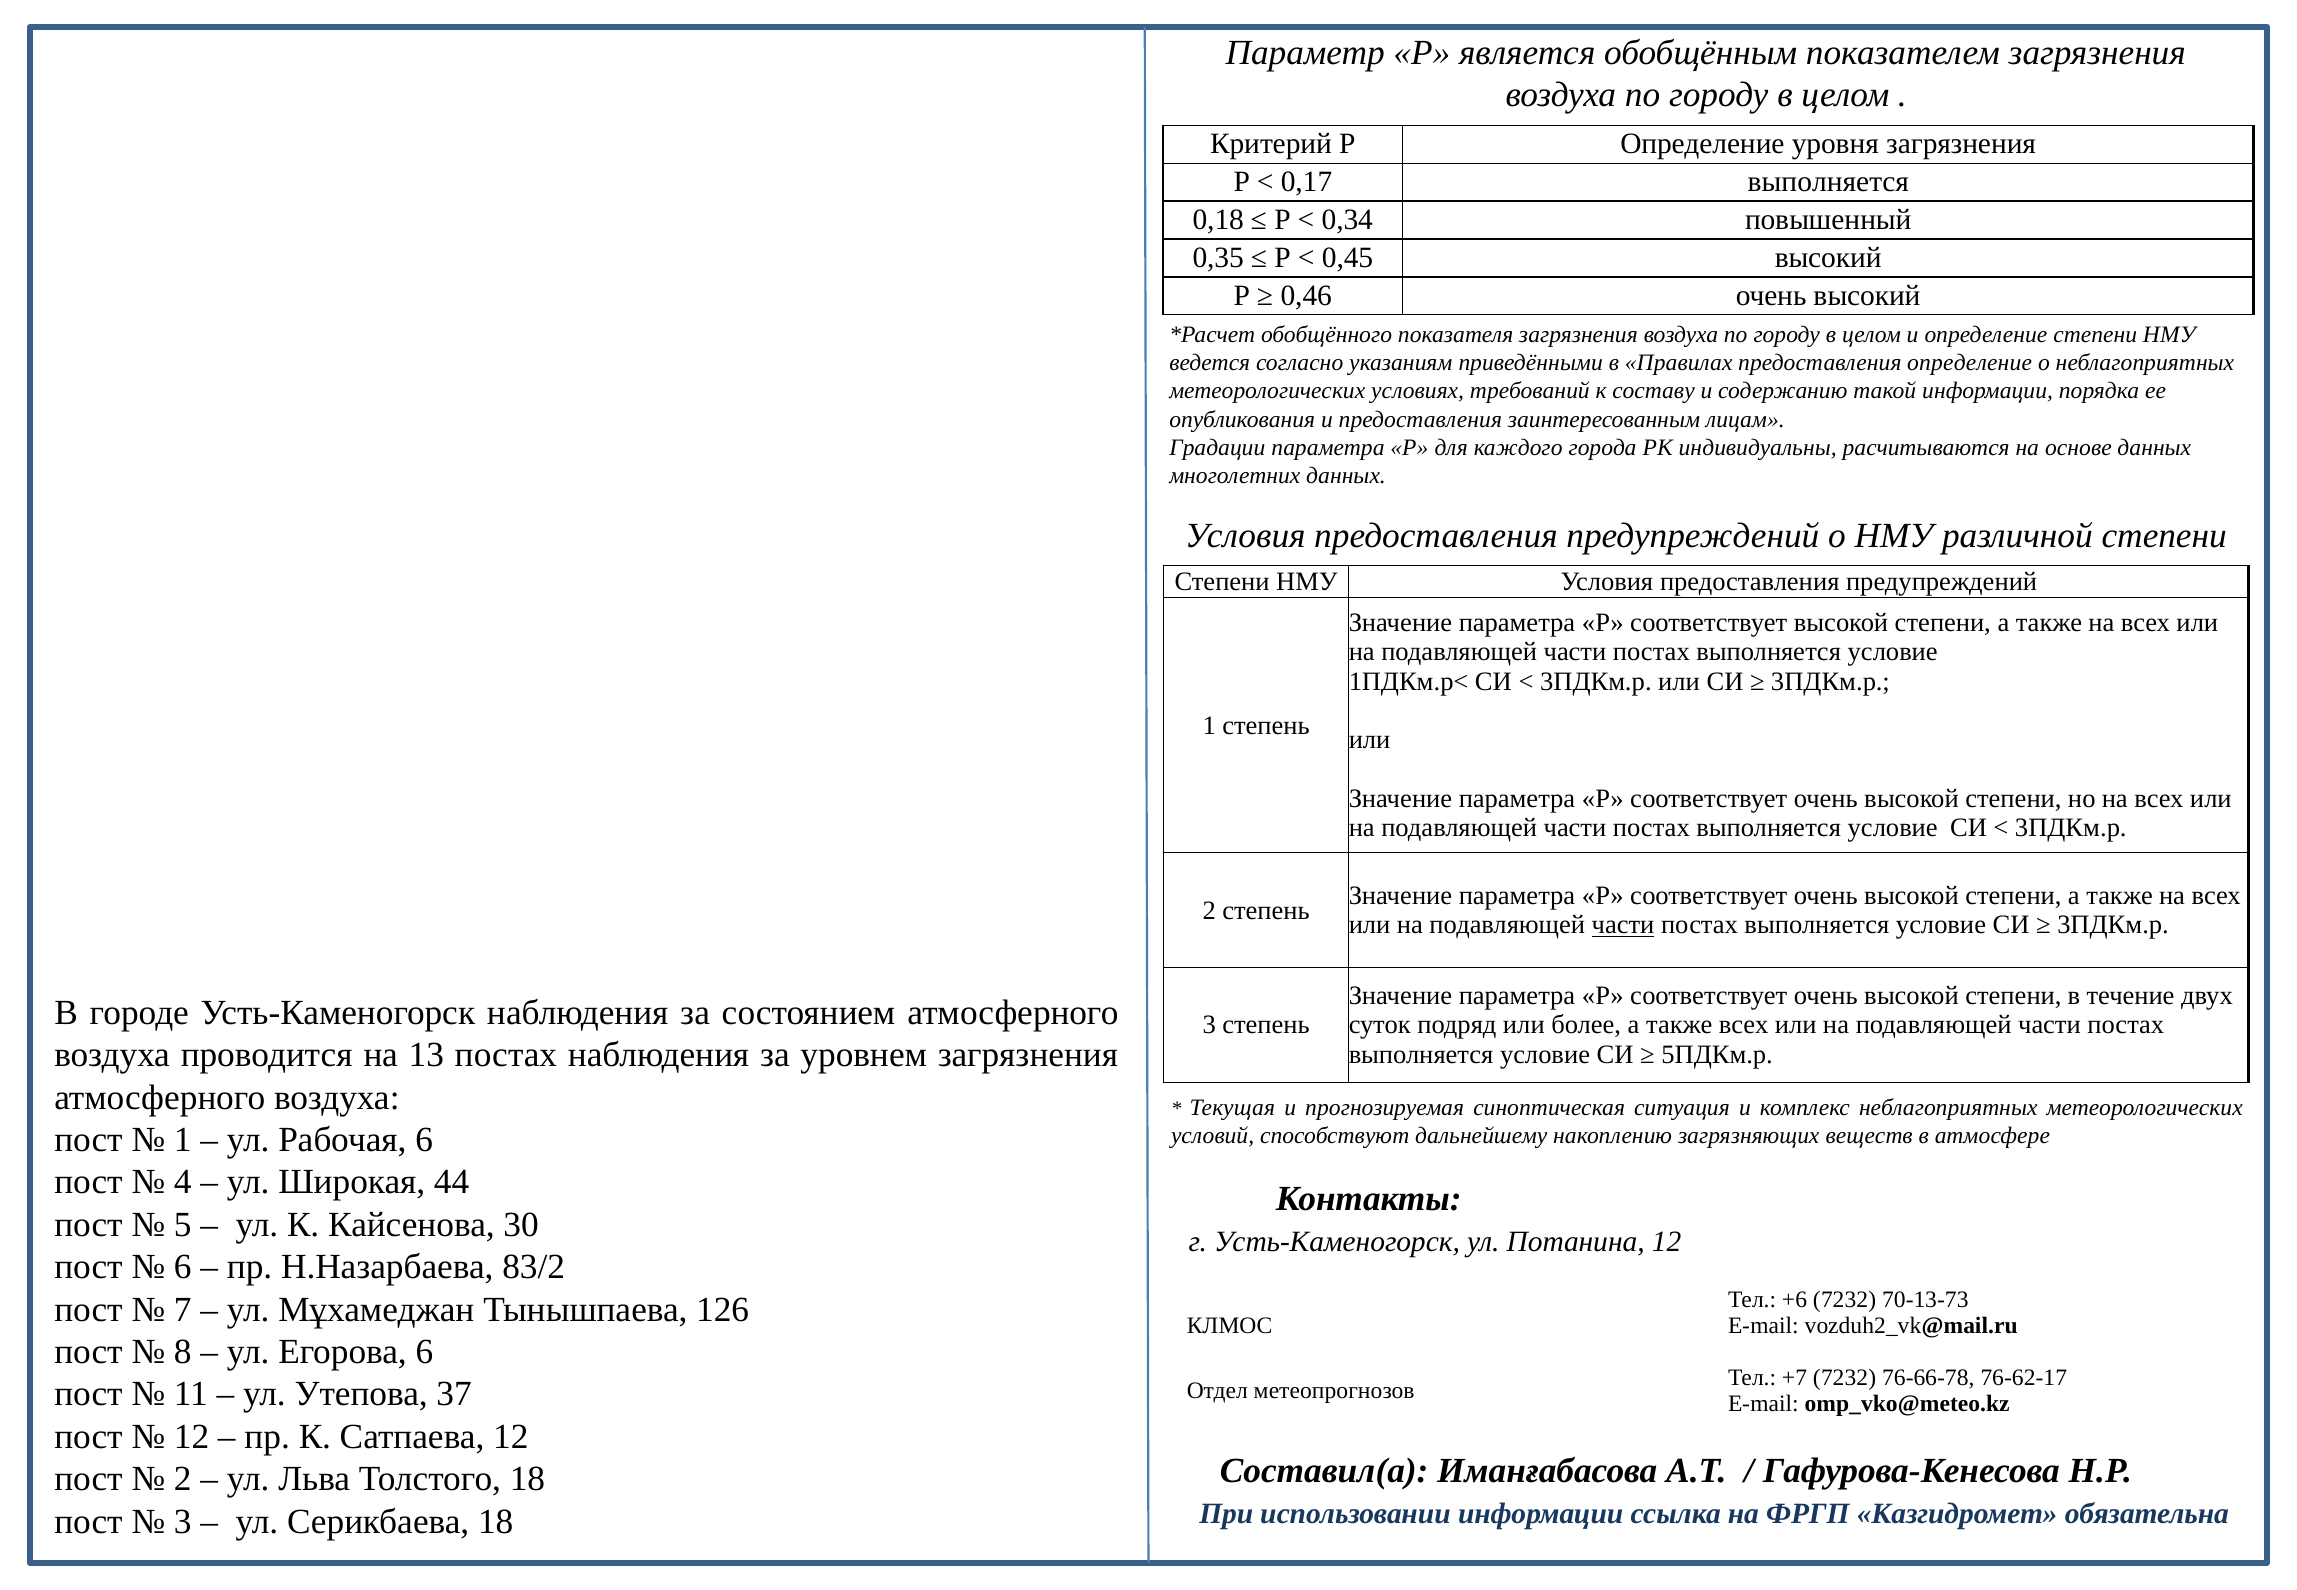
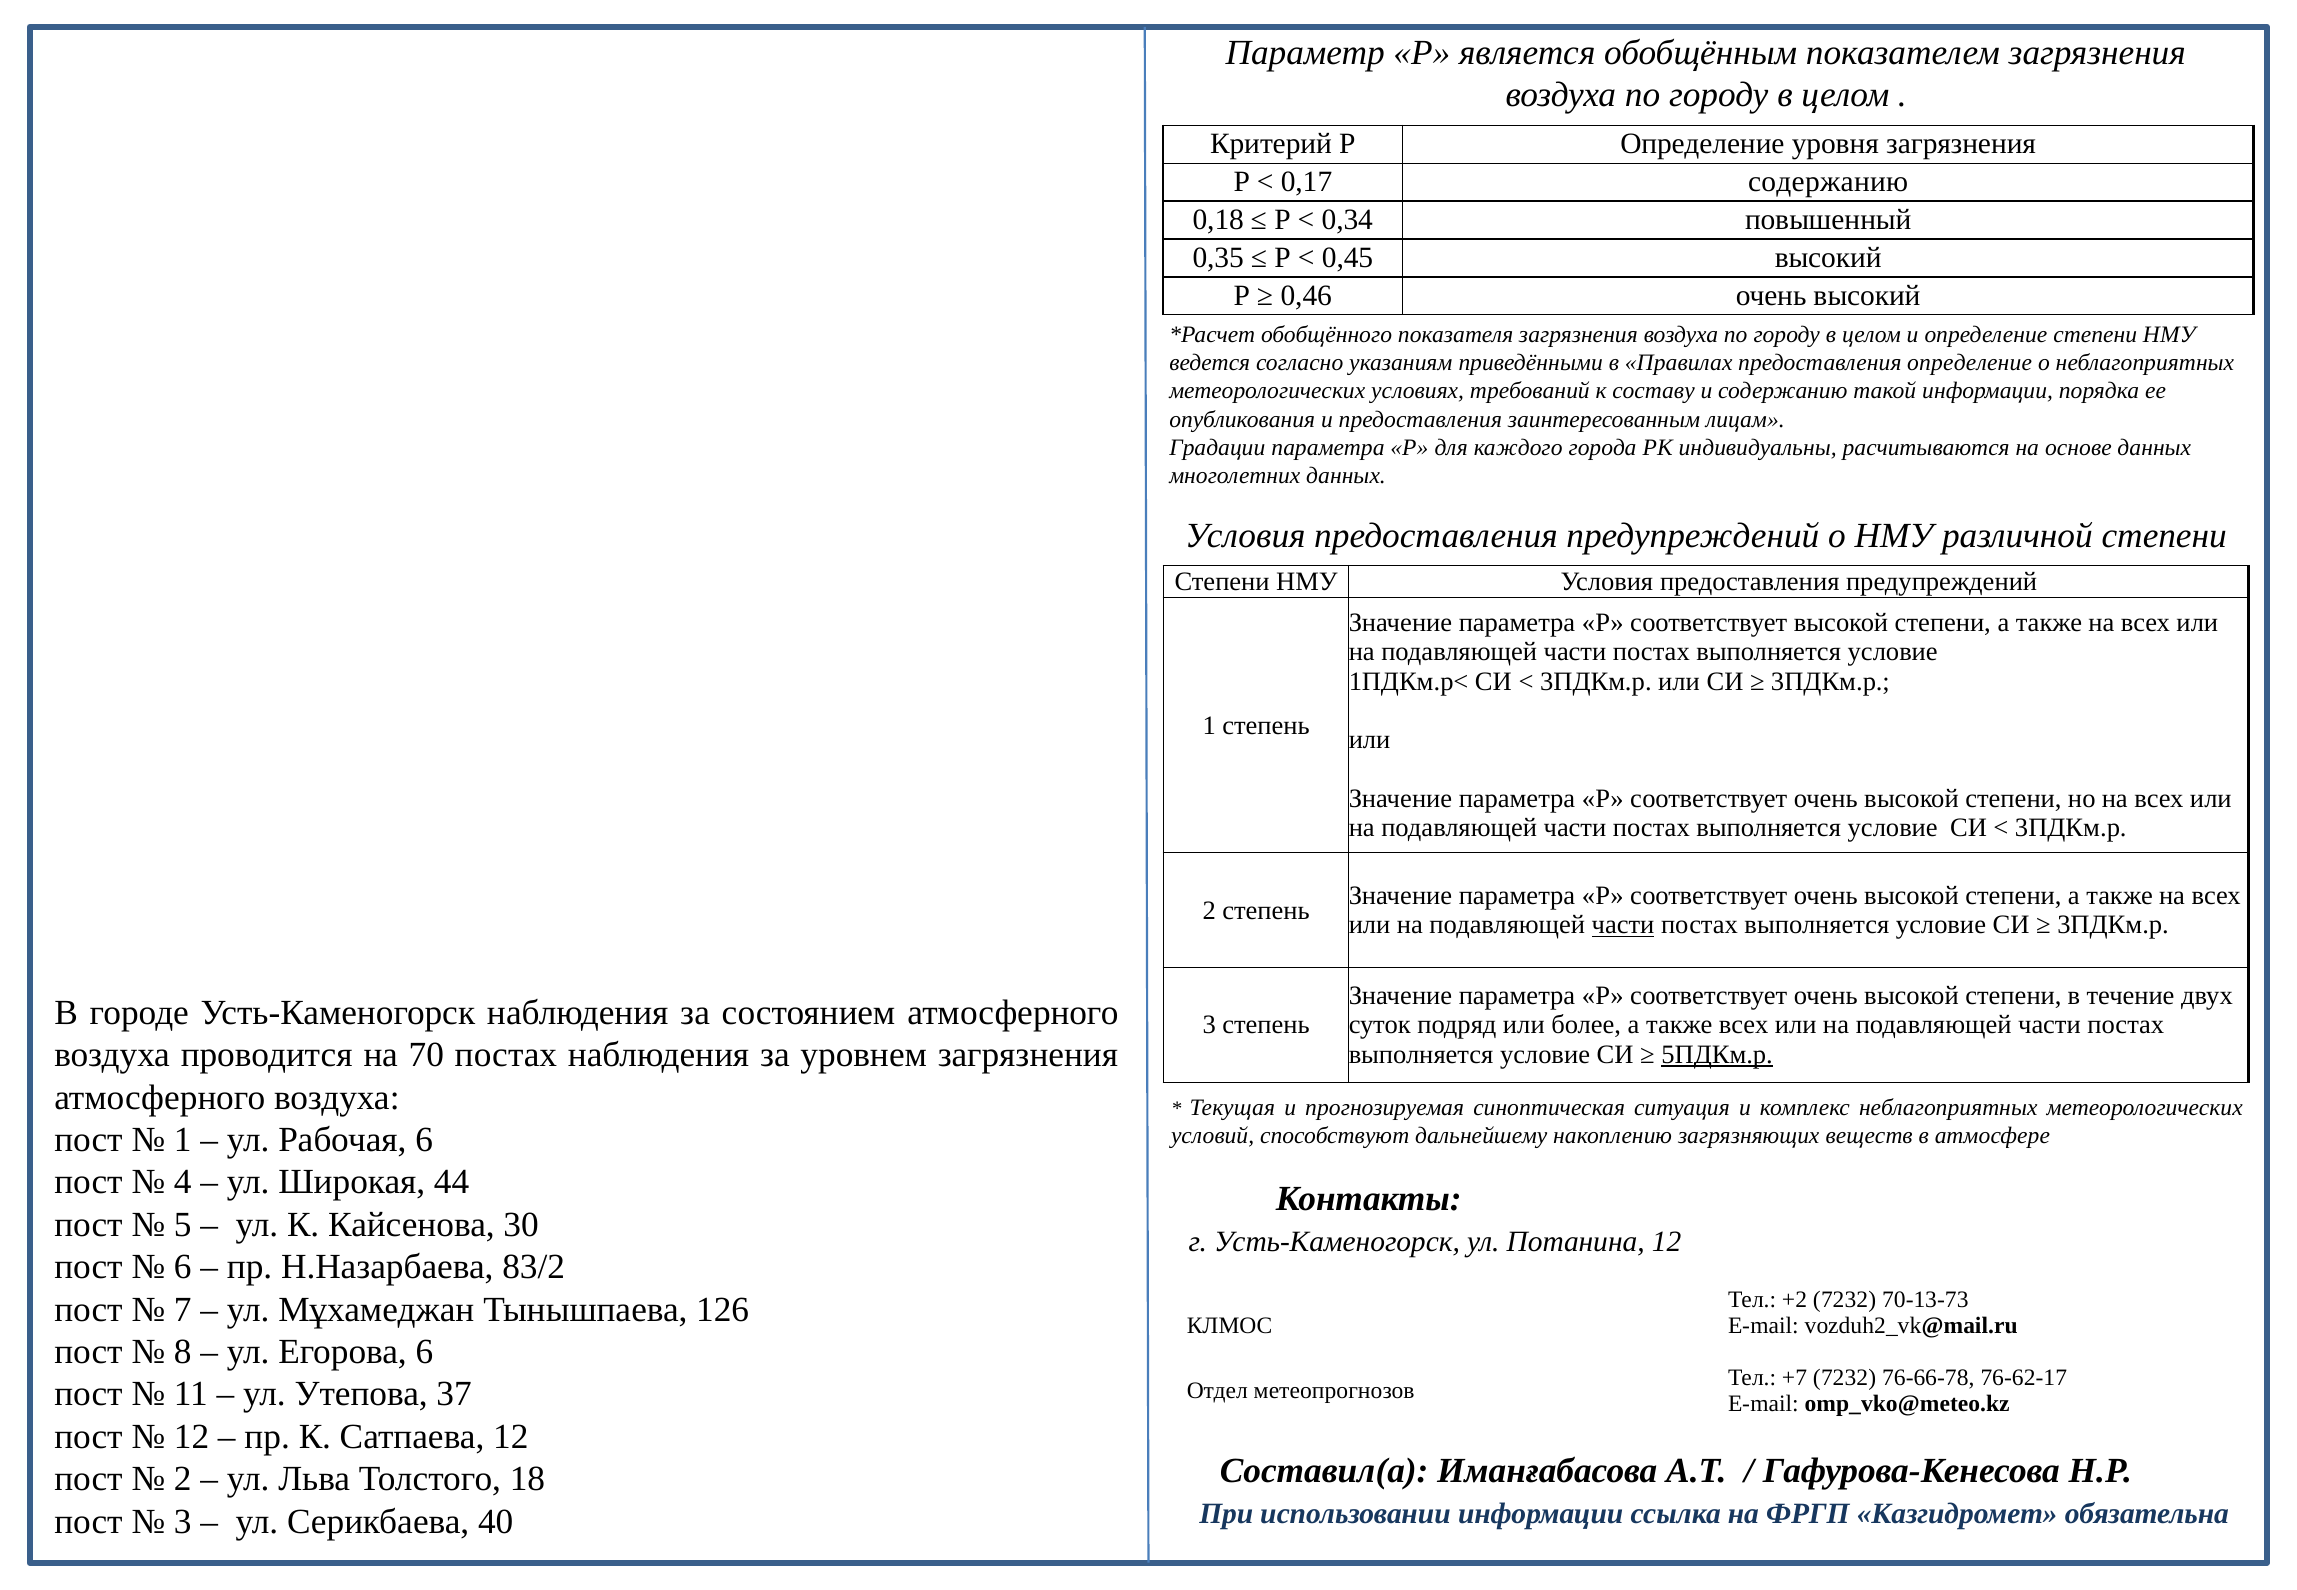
0,17 выполняется: выполняется -> содержанию (1828, 182)
13: 13 -> 70 (426, 1055)
5ПДКм.р underline: none -> present (1717, 1055)
+6: +6 -> +2 (1795, 1300)
Серикбаева 18: 18 -> 40 (496, 1522)
